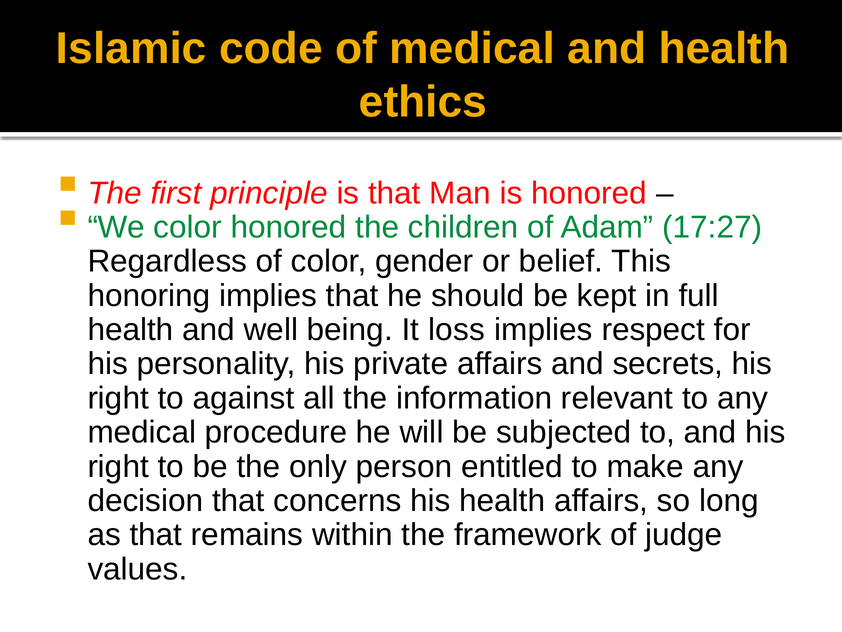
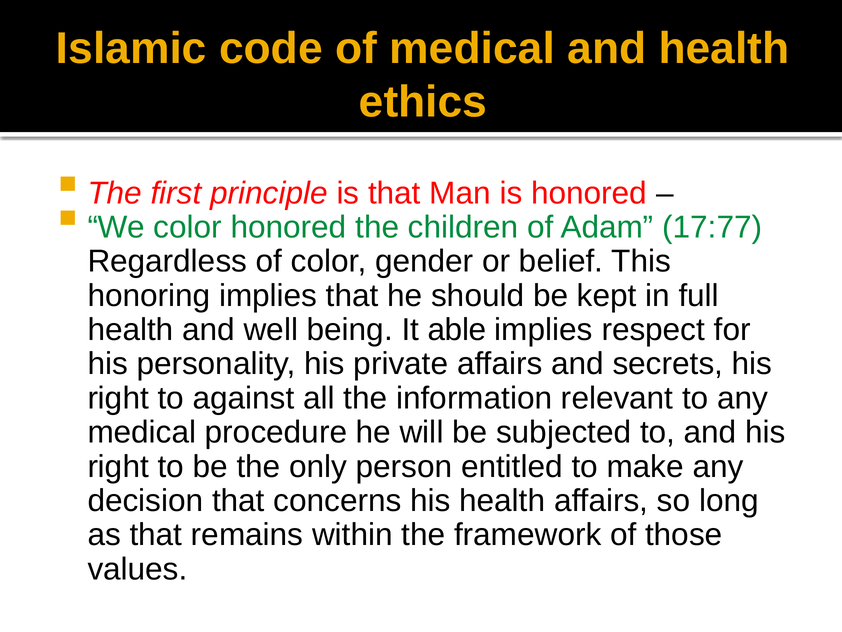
17:27: 17:27 -> 17:77 (712, 227)
loss: loss -> able (457, 330)
judge: judge -> those (684, 534)
